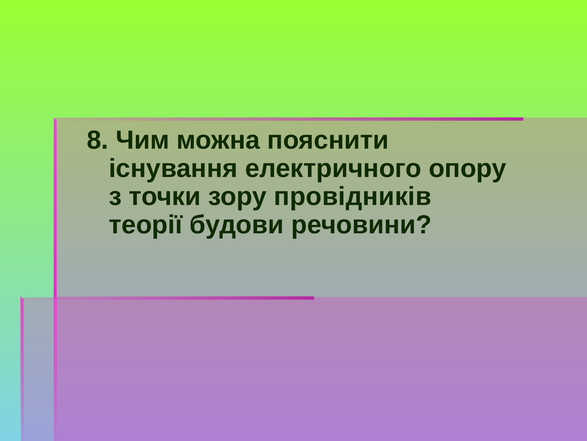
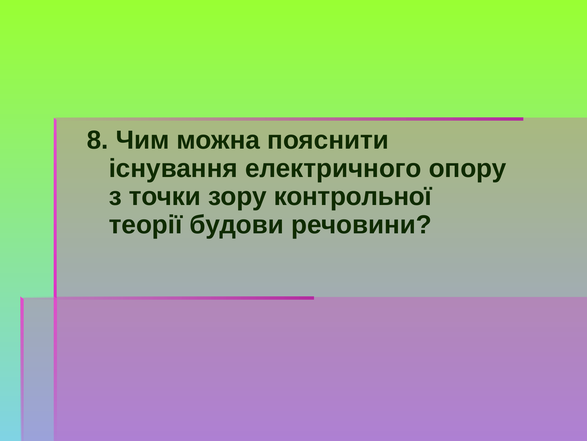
провідників: провідників -> контрольної (353, 196)
